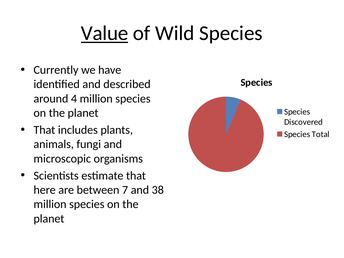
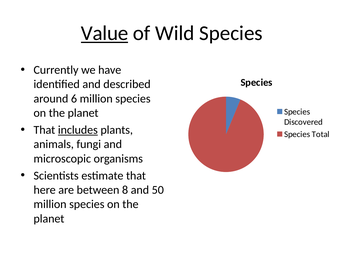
4: 4 -> 6 (74, 99)
includes underline: none -> present (78, 130)
7: 7 -> 8 (125, 190)
38: 38 -> 50 (158, 190)
